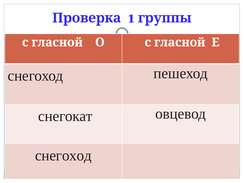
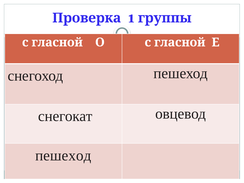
снегоход: снегоход -> пешеход (63, 155)
